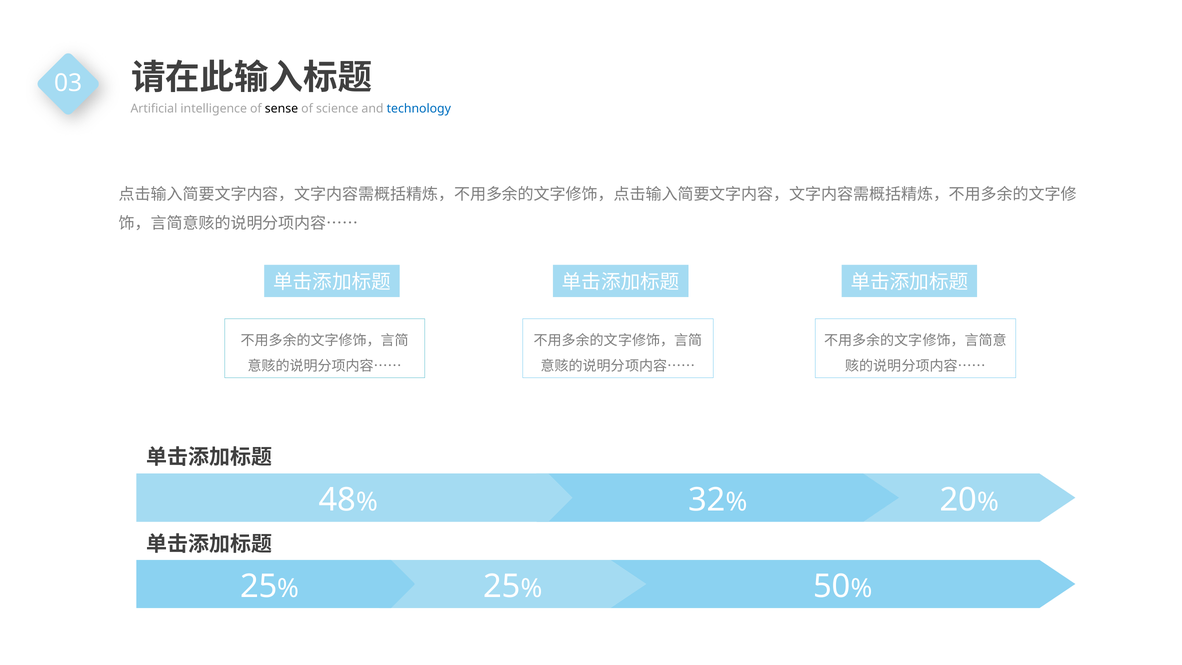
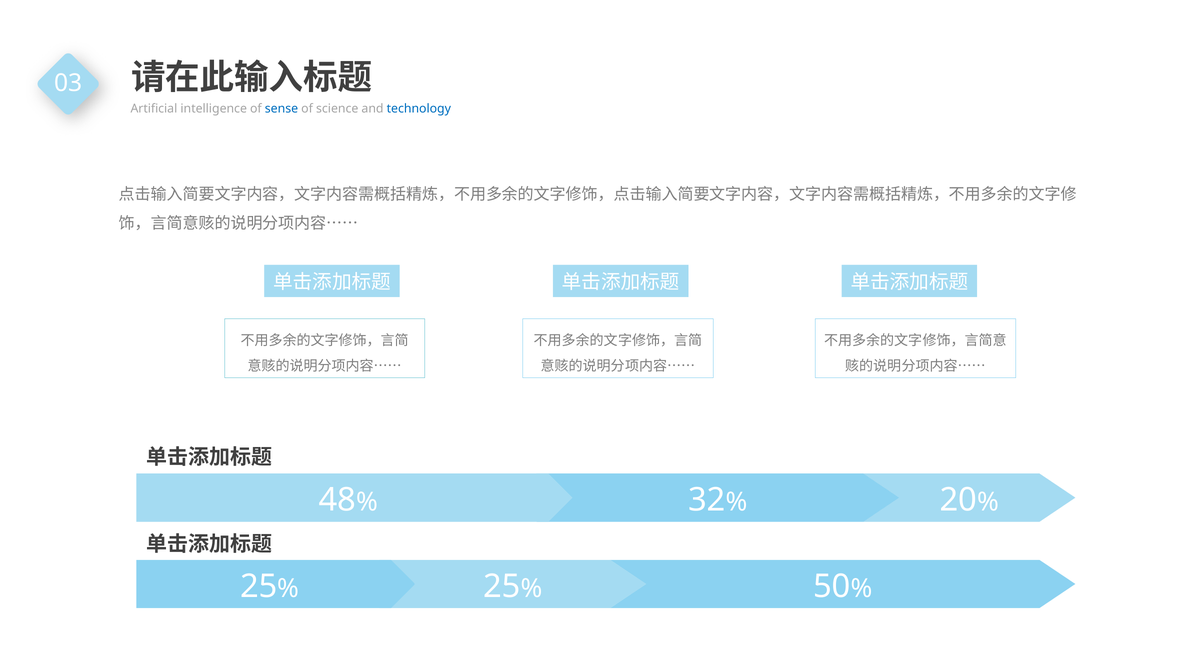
sense colour: black -> blue (281, 109)
